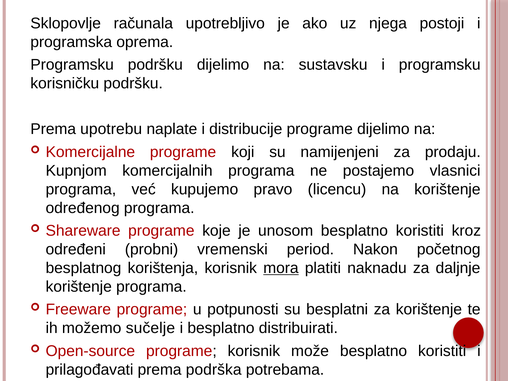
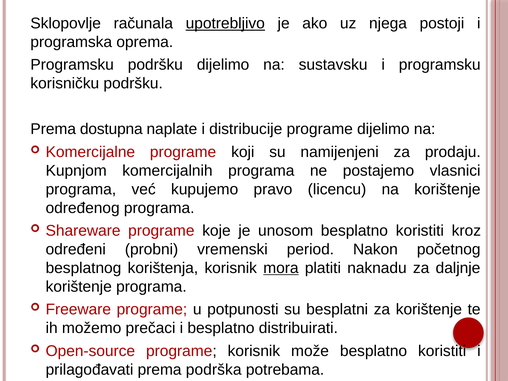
upotrebljivo underline: none -> present (225, 23)
upotrebu: upotrebu -> dostupna (111, 129)
sučelje: sučelje -> prečaci (151, 328)
